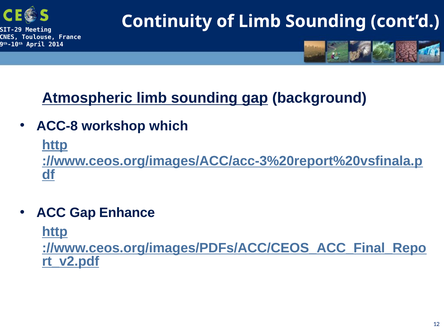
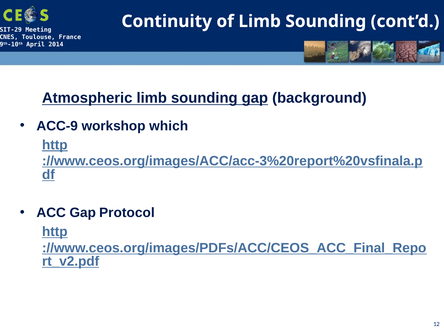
ACC-8: ACC-8 -> ACC-9 (57, 126)
Enhance: Enhance -> Protocol (127, 213)
